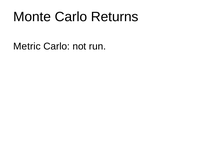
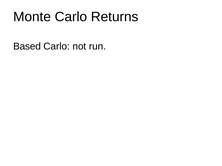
Metric: Metric -> Based (27, 47)
